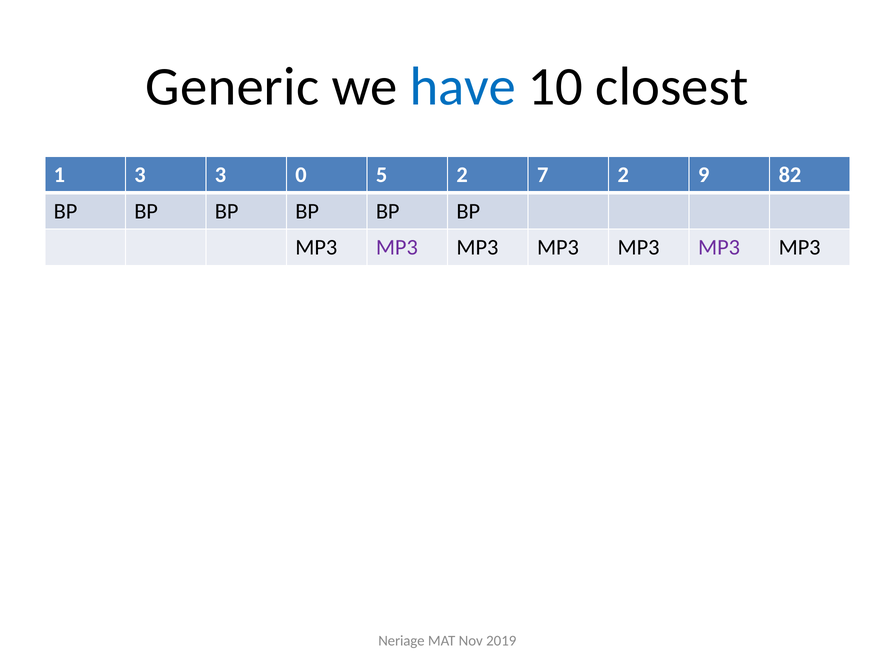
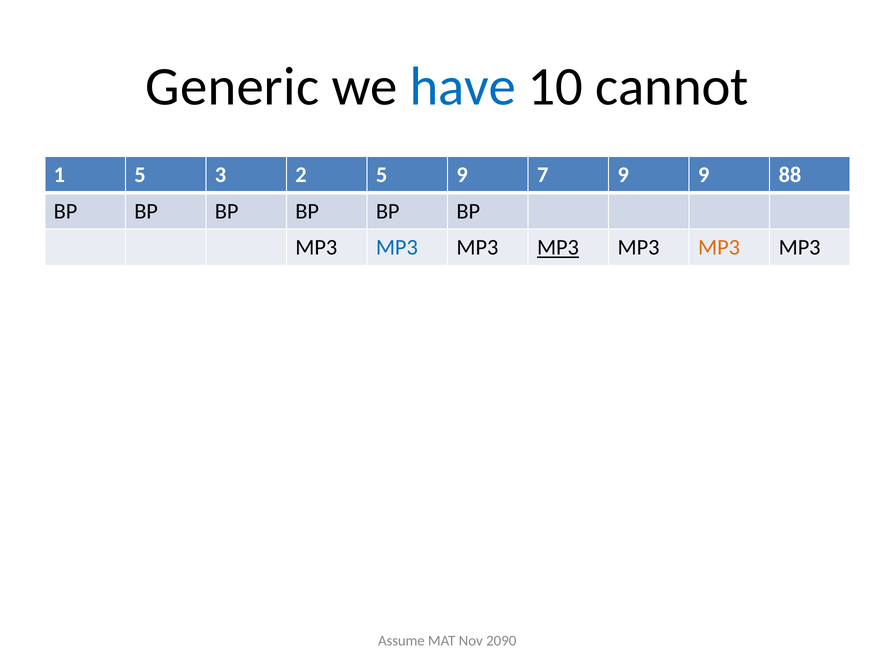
closest: closest -> cannot (672, 87)
1 3: 3 -> 5 (140, 175)
0: 0 -> 2 (301, 175)
5 2: 2 -> 9 (462, 175)
7 2: 2 -> 9 (623, 175)
82: 82 -> 88 (790, 175)
MP3 colour: purple -> blue (397, 248)
MP3 underline: none -> present (558, 248)
MP3 colour: purple -> orange (719, 248)
Neriage: Neriage -> Assume (401, 641)
2019: 2019 -> 2090 (501, 641)
